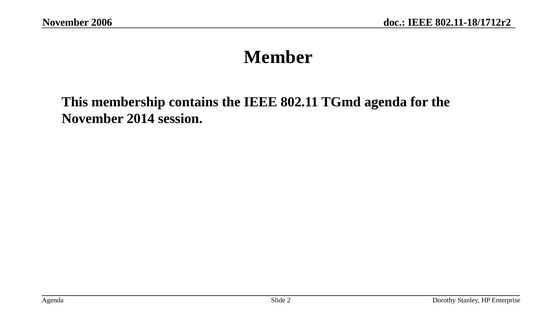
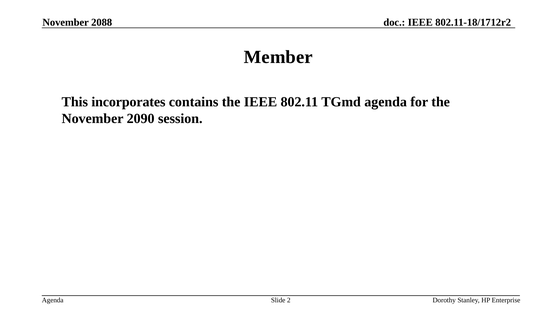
2006: 2006 -> 2088 (102, 22)
membership: membership -> incorporates (128, 102)
2014: 2014 -> 2090 (141, 119)
